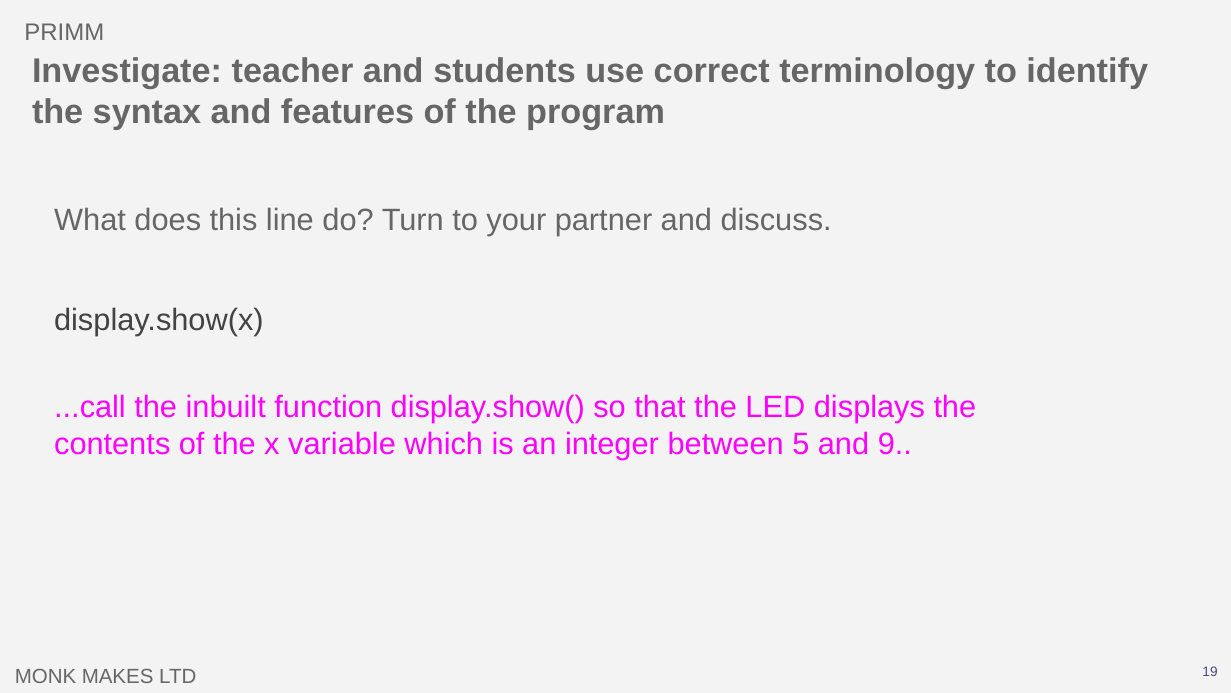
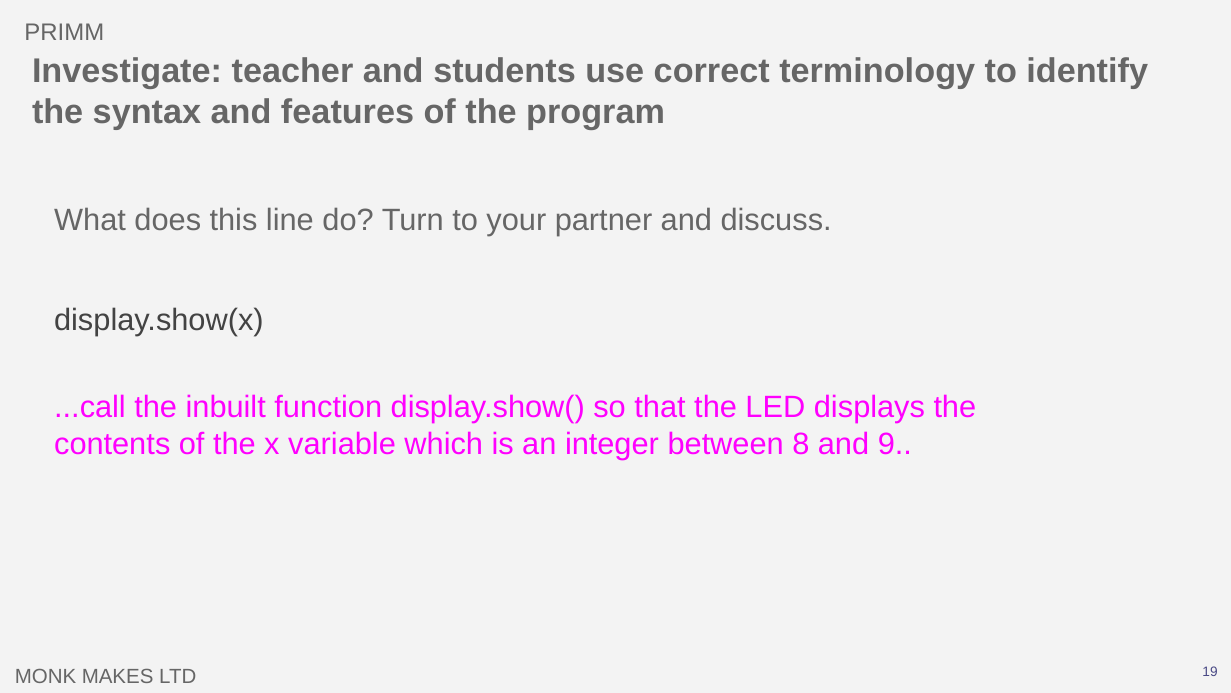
5: 5 -> 8 (801, 444)
